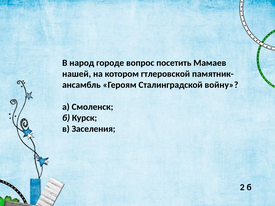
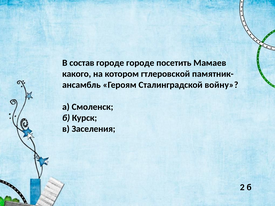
народ: народ -> состав (82, 63)
городе вопрос: вопрос -> городе (140, 63)
нашей: нашей -> какого (77, 74)
